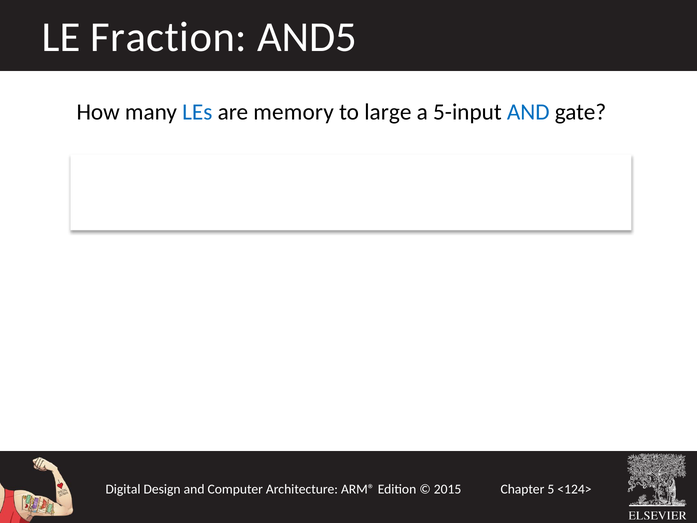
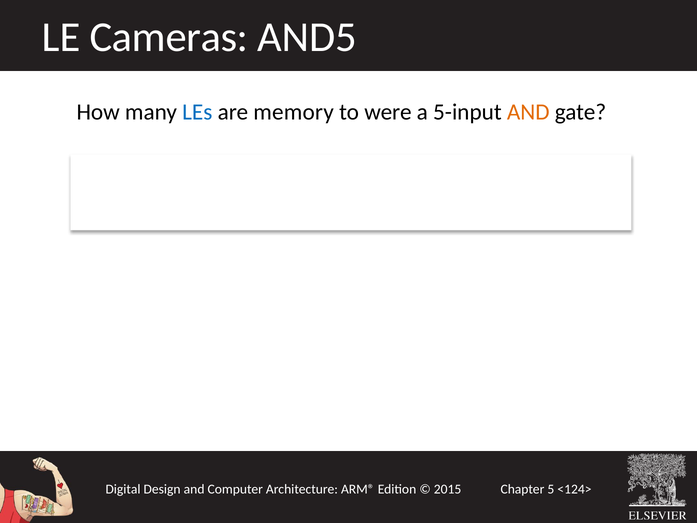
Fraction: Fraction -> Cameras (169, 37)
large: large -> were (388, 112)
AND colour: blue -> orange (528, 112)
